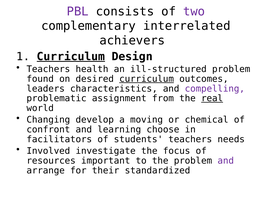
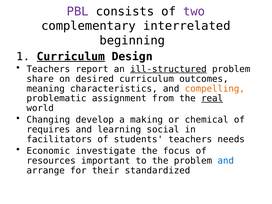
achievers: achievers -> beginning (132, 41)
health: health -> report (92, 69)
ill-structured underline: none -> present (168, 69)
found: found -> share (40, 79)
curriculum underline: present -> none (147, 79)
leaders: leaders -> meaning (46, 89)
compelling colour: purple -> orange (215, 89)
moving: moving -> making (147, 120)
confront: confront -> requires (48, 130)
choose: choose -> social (163, 130)
Involved: Involved -> Economic (48, 151)
and colour: purple -> blue (226, 161)
